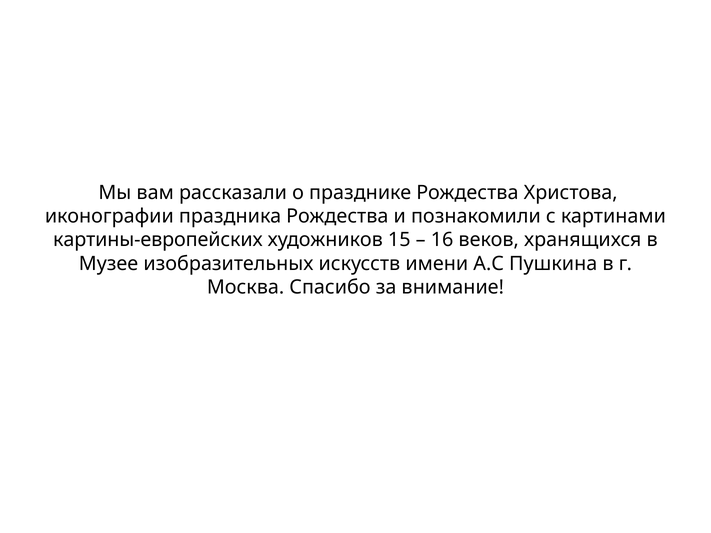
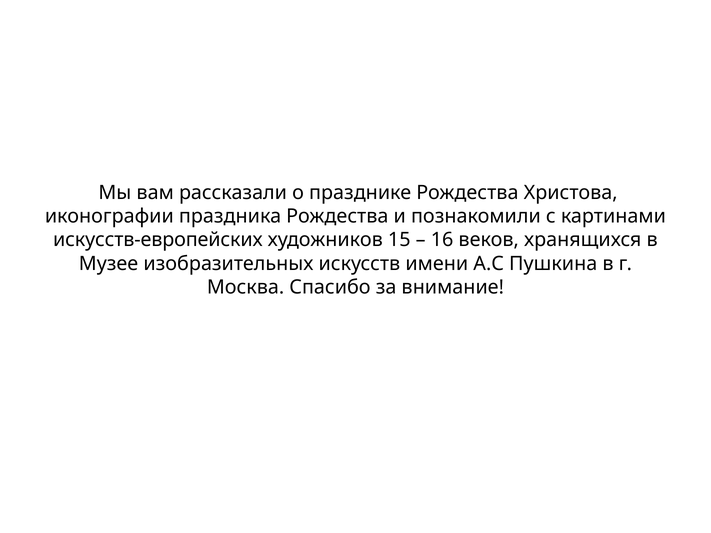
картины-европейских: картины-европейских -> искусств-европейских (158, 240)
